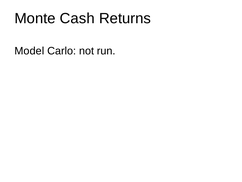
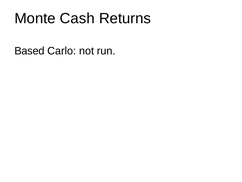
Model: Model -> Based (29, 51)
